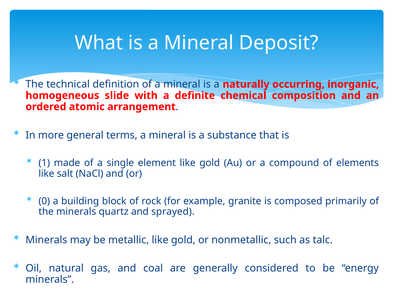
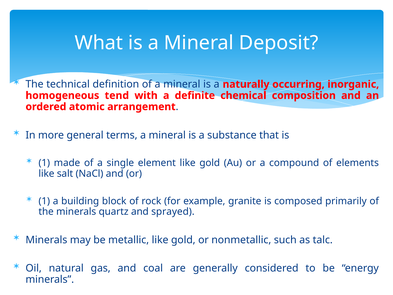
slide: slide -> tend (117, 95)
0: 0 -> 1 (44, 201)
